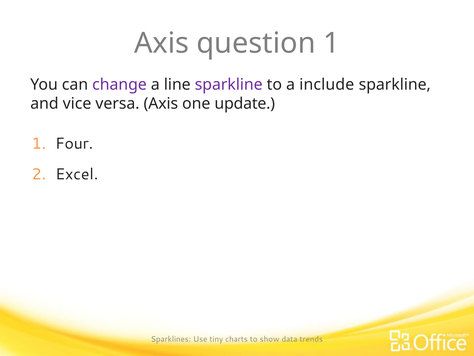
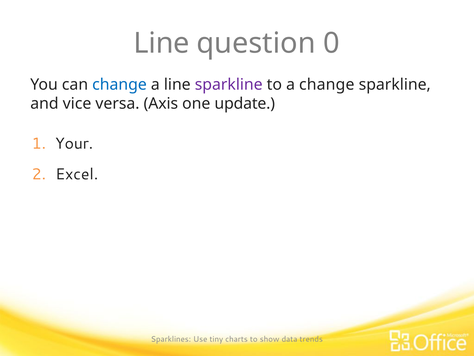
Axis: Axis -> Line (162, 43)
question 1: 1 -> 0 (331, 43)
change colour: purple -> blue (119, 84)
a include: include -> change (327, 84)
Four: Four -> Your (74, 143)
